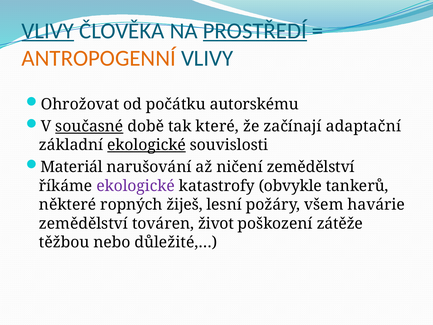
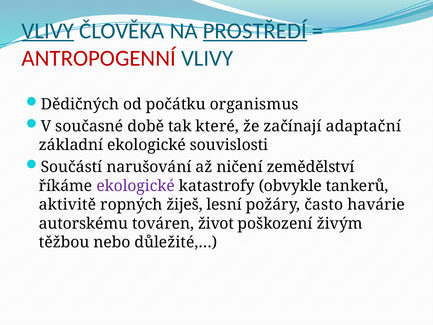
ANTROPOGENNÍ colour: orange -> red (99, 58)
Ohrožovat: Ohrožovat -> Dědičných (80, 104)
autorskému: autorskému -> organismus (254, 104)
současné underline: present -> none (89, 126)
ekologické underline: present -> none (147, 145)
Materiál: Materiál -> Součástí (71, 167)
některé: některé -> aktivitě (68, 205)
všem: všem -> často (324, 205)
zemědělství: zemědělství -> autorskému (83, 223)
zátěže: zátěže -> živým (340, 223)
